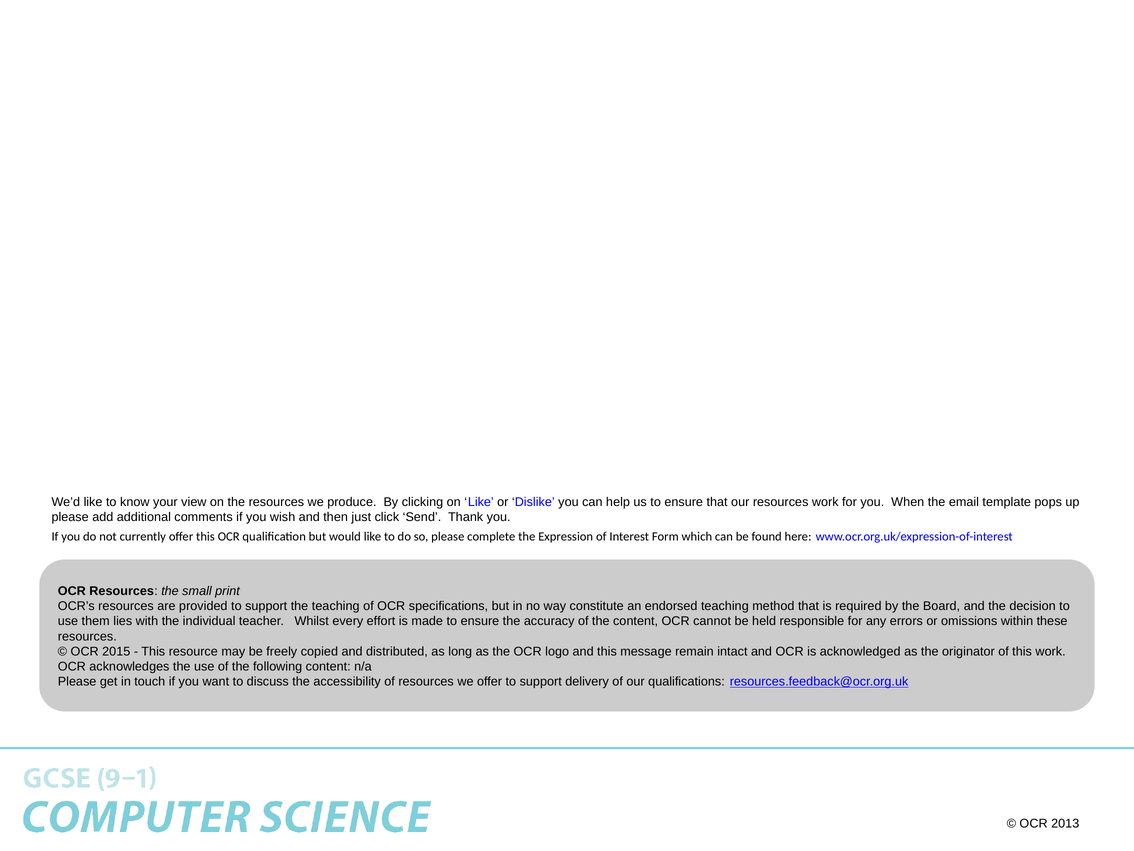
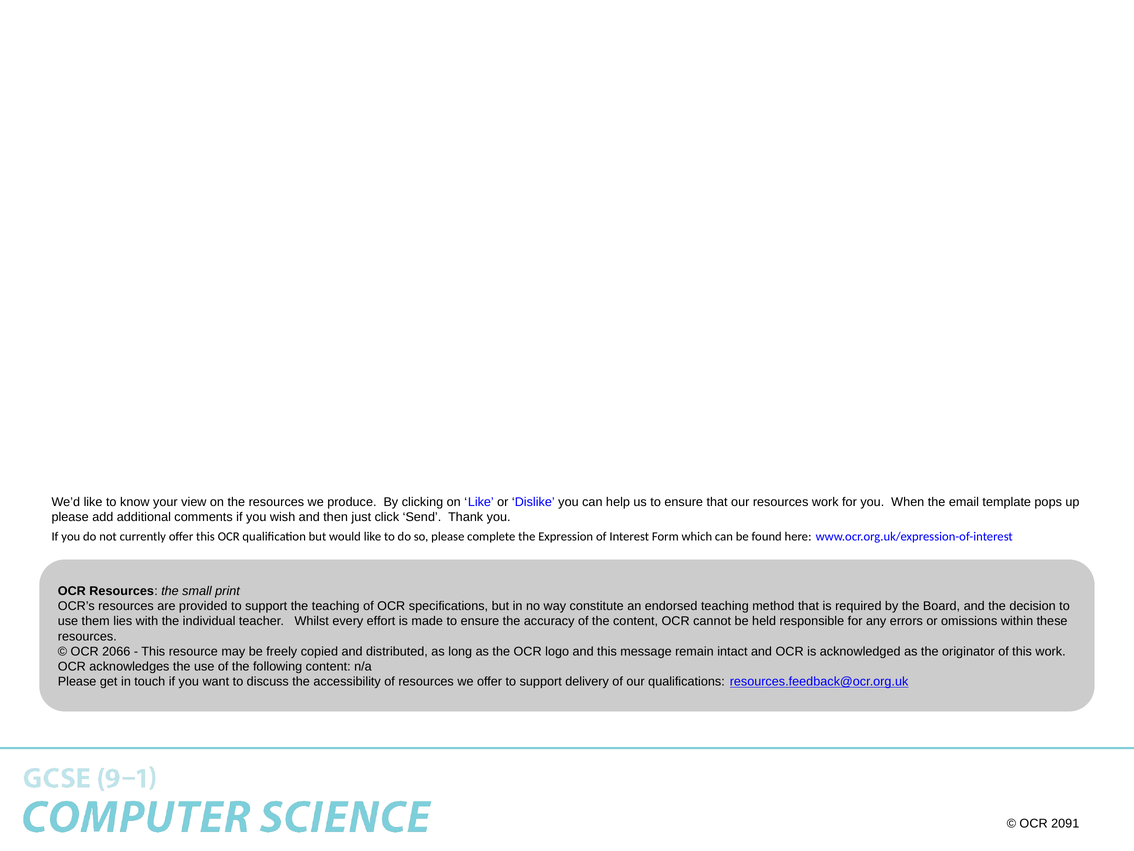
2015: 2015 -> 2066 (116, 651)
2013: 2013 -> 2091 (1065, 823)
